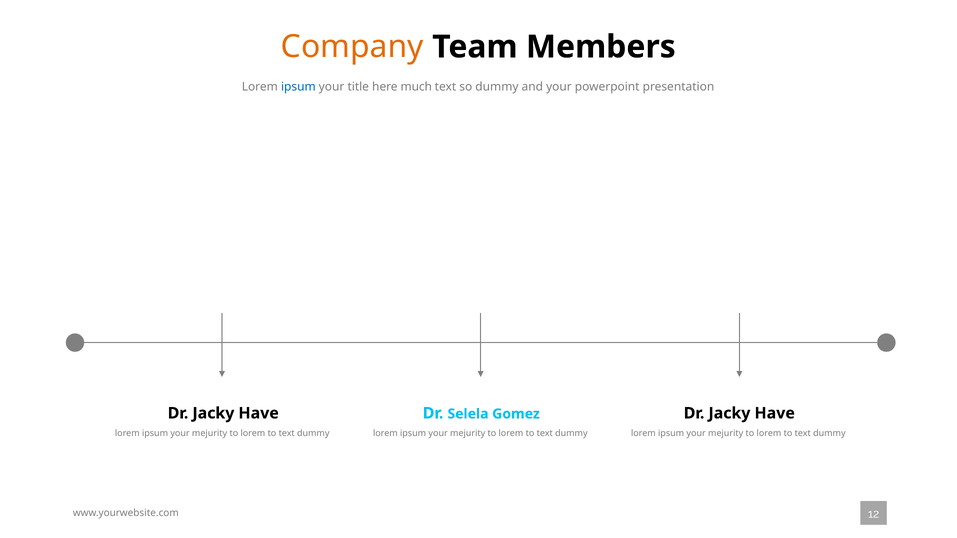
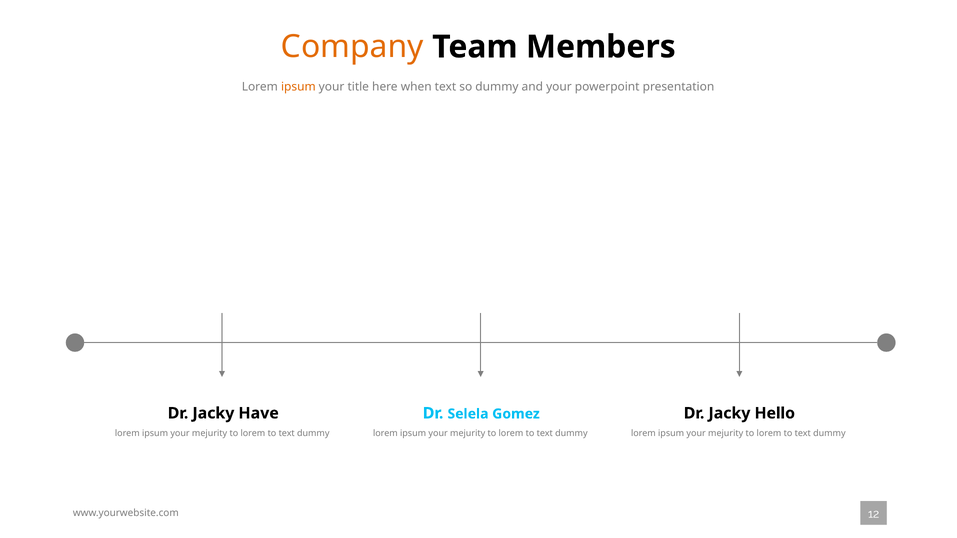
ipsum colour: blue -> orange (298, 87)
much: much -> when (416, 87)
Have: Have -> Hello (775, 413)
